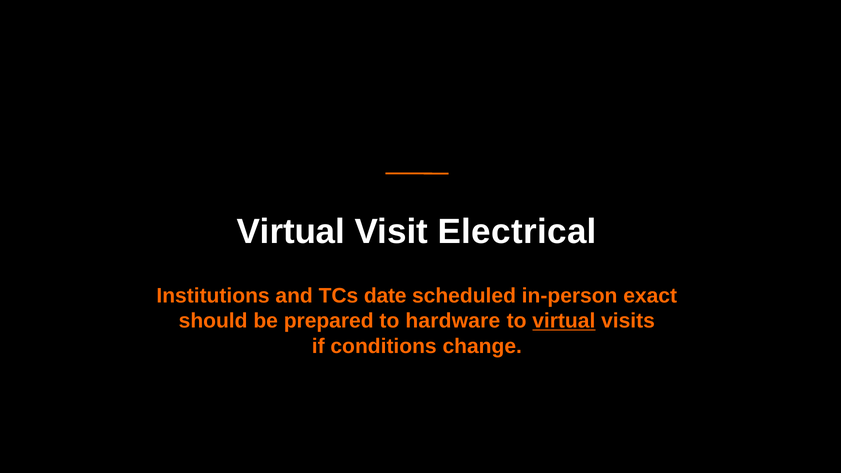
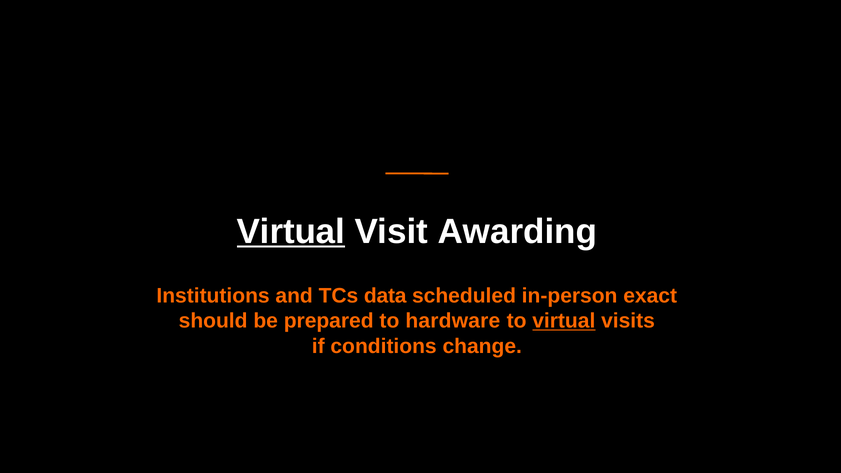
Virtual underline: none -> present (291, 232)
Electrical: Electrical -> Awarding (517, 232)
date: date -> data (385, 296)
